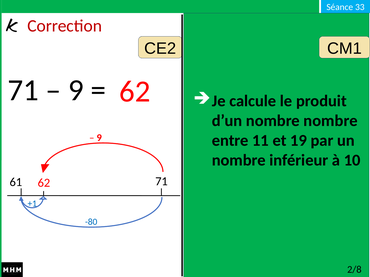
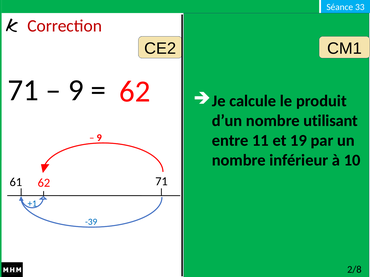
nombre nombre: nombre -> utilisant (331, 121)
-80: -80 -> -39 (91, 222)
